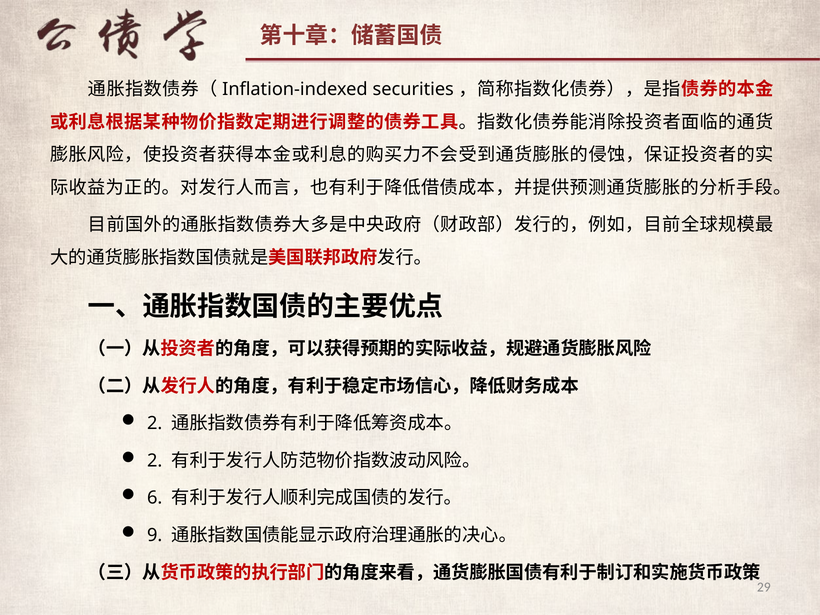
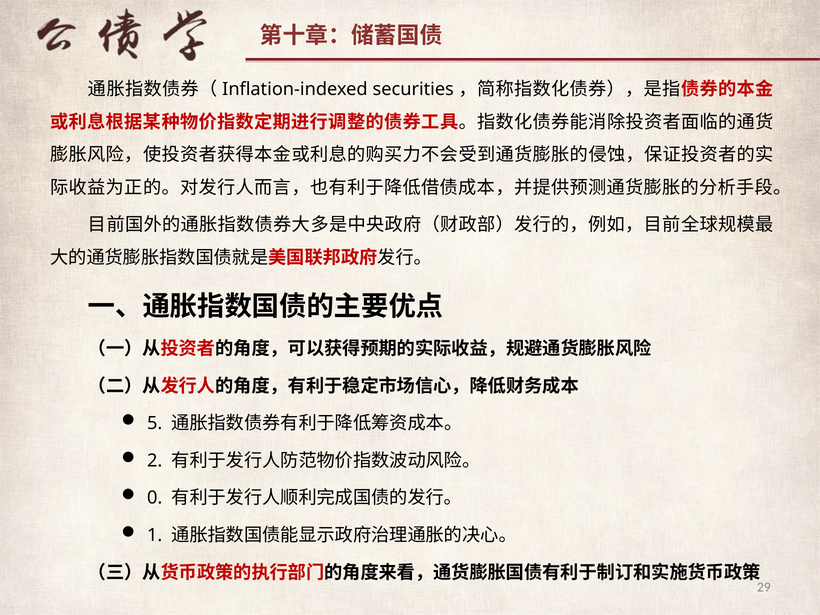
2: 2 -> 5 (155, 423)
6: 6 -> 0 (155, 498)
9: 9 -> 1 (155, 535)
